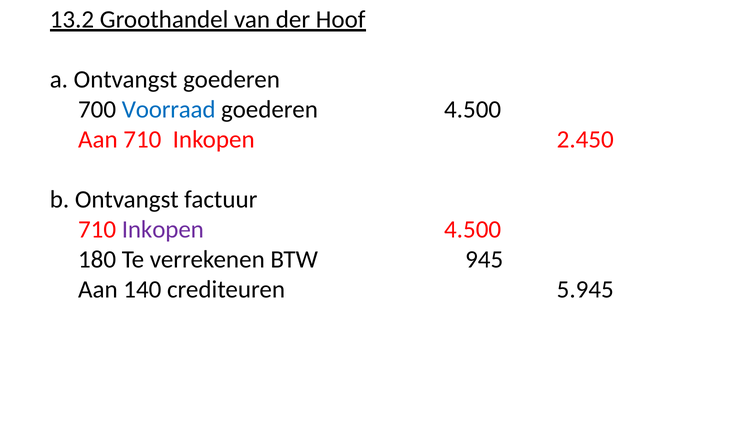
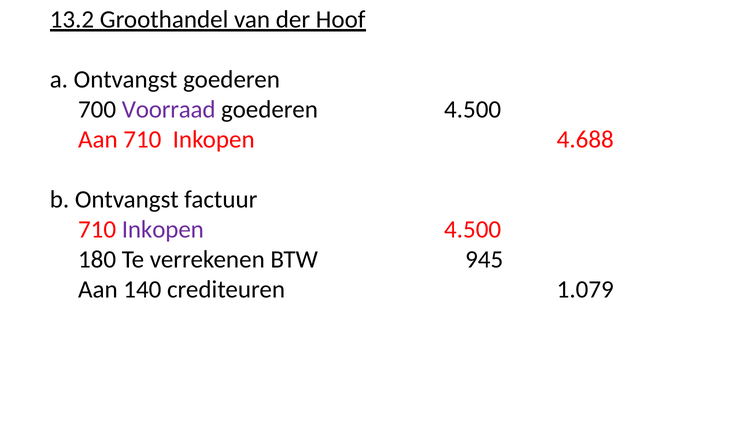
Voorraad colour: blue -> purple (169, 110)
2.450: 2.450 -> 4.688 (585, 140)
5.945: 5.945 -> 1.079 (585, 290)
